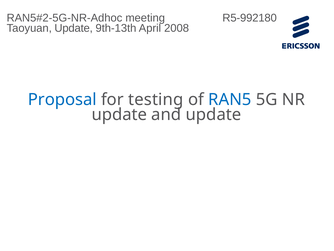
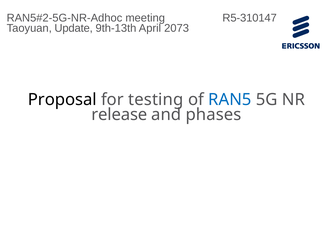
R5-992180: R5-992180 -> R5-310147 (250, 18)
2008: 2008 -> 2073 (177, 28)
Proposal colour: blue -> black (62, 99)
update: update -> release (119, 114)
and update: update -> phases (213, 114)
